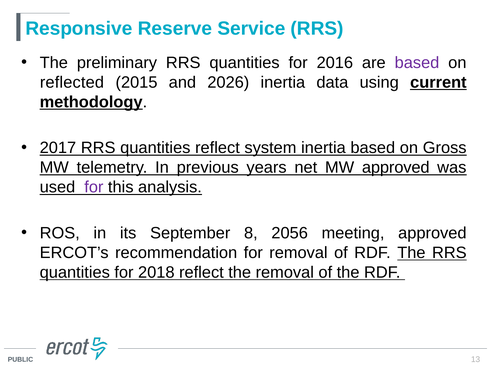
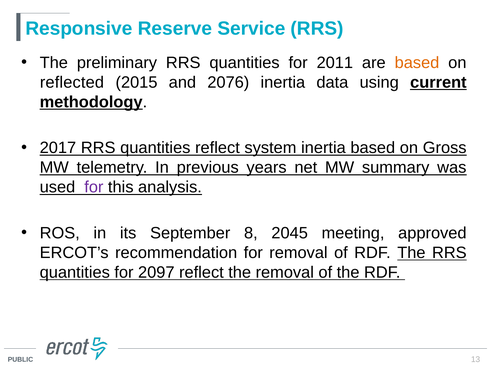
2016: 2016 -> 2011 (335, 63)
based colour: purple -> orange (417, 63)
2026: 2026 -> 2076 (228, 82)
MW approved: approved -> summary (396, 168)
2056: 2056 -> 2045 (290, 233)
2018: 2018 -> 2097 (156, 273)
